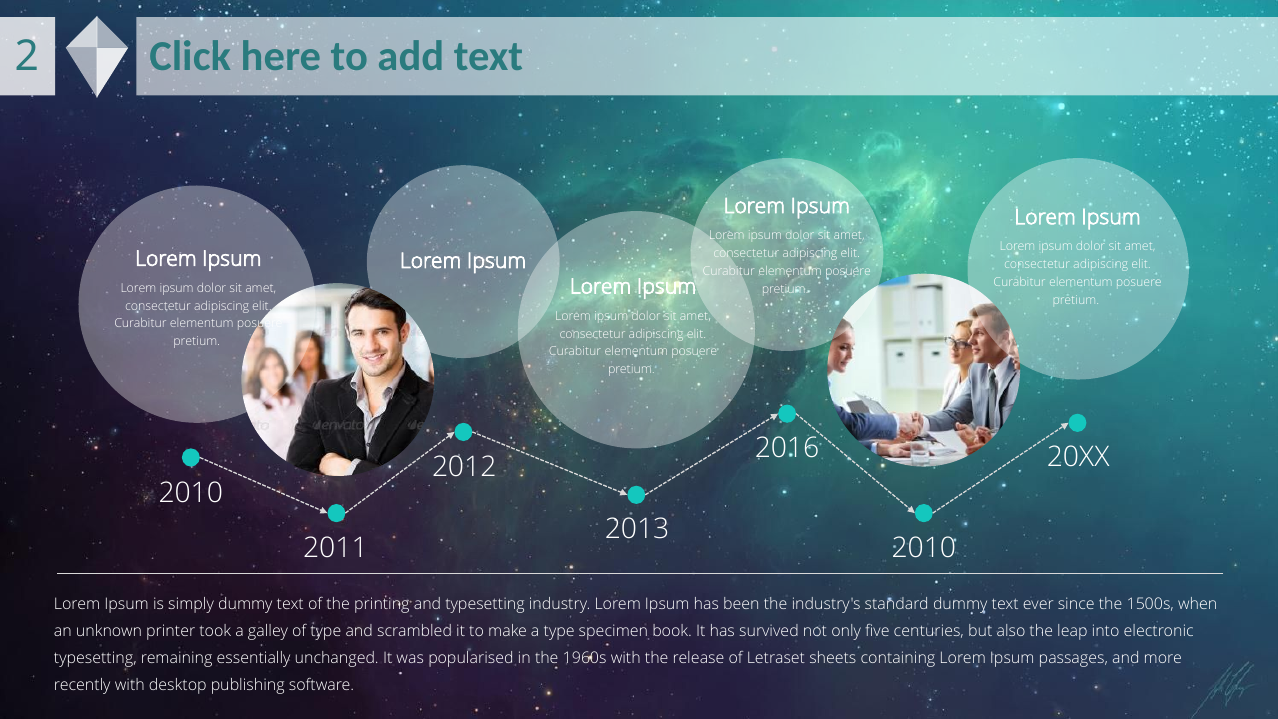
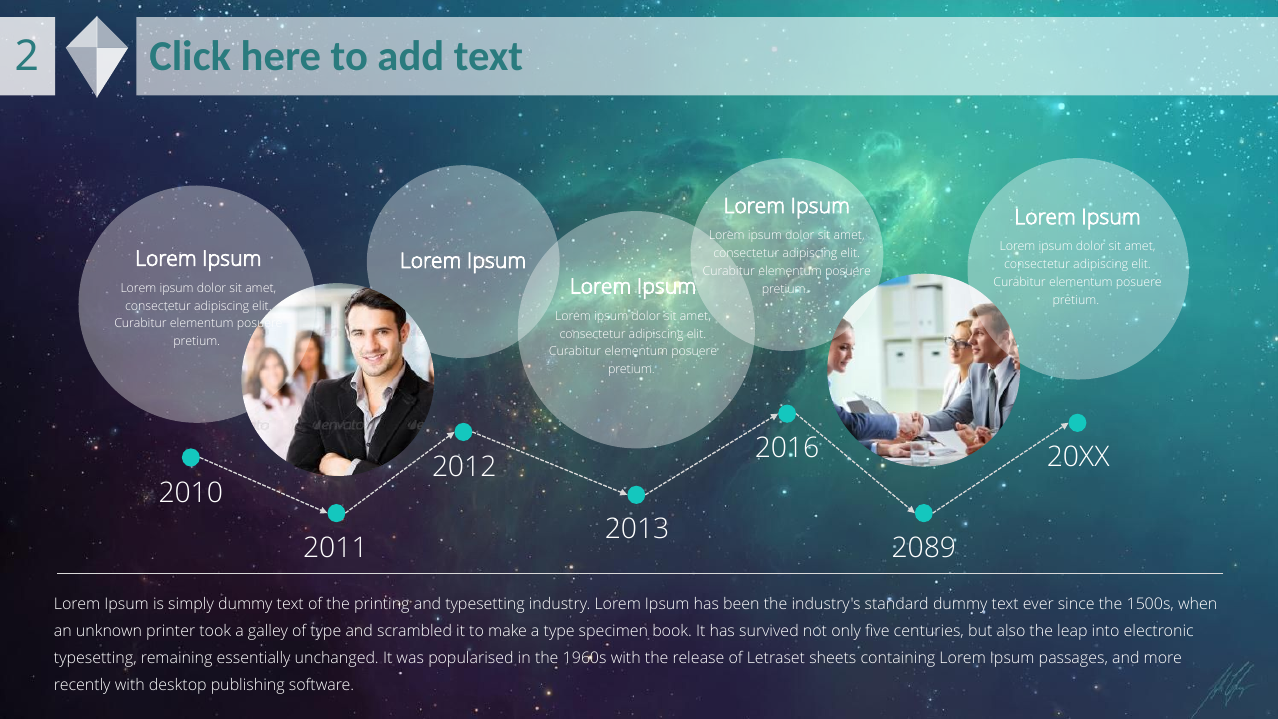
2010: 2010 -> 2089 (924, 548)
